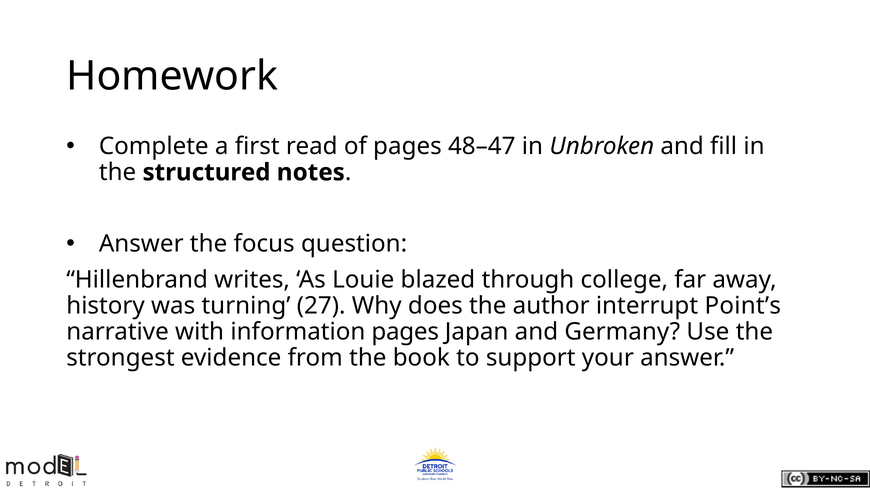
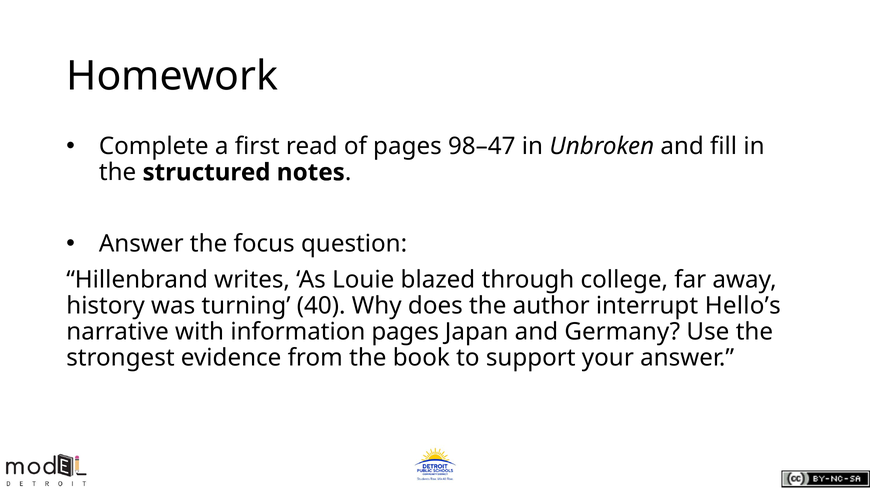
48–47: 48–47 -> 98–47 (482, 146)
27: 27 -> 40 (321, 306)
Point’s: Point’s -> Hello’s (743, 306)
